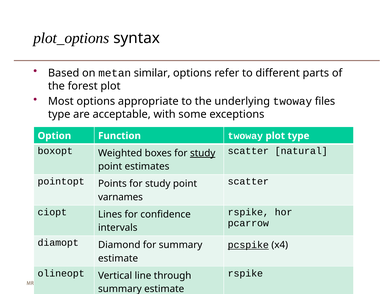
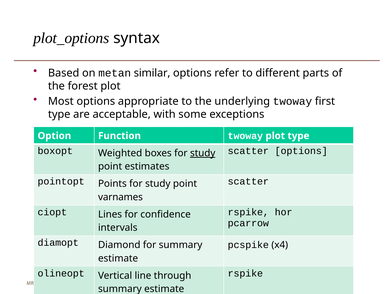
files: files -> first (325, 101)
scatter natural: natural -> options (301, 151)
pcspike underline: present -> none (248, 245)
